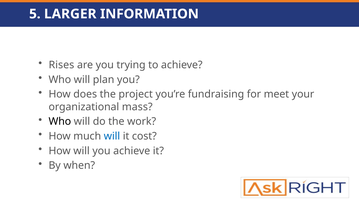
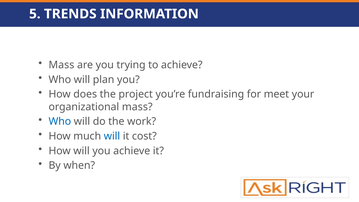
LARGER: LARGER -> TRENDS (70, 14)
Rises: Rises -> Mass (61, 65)
Who colour: black -> blue (60, 121)
